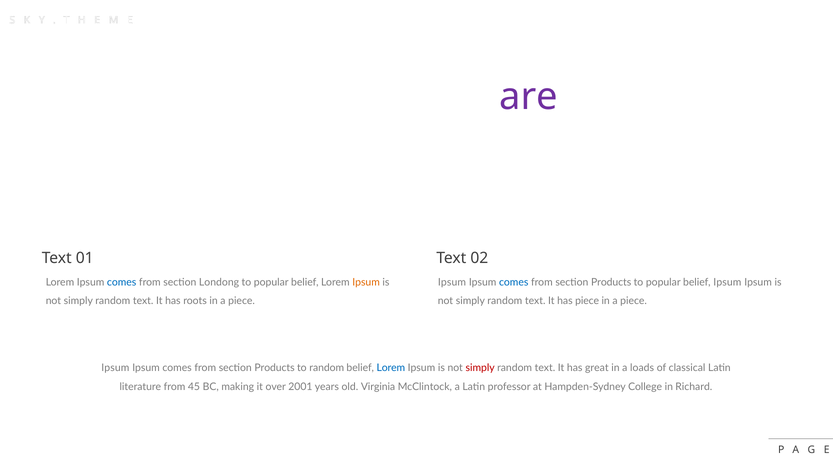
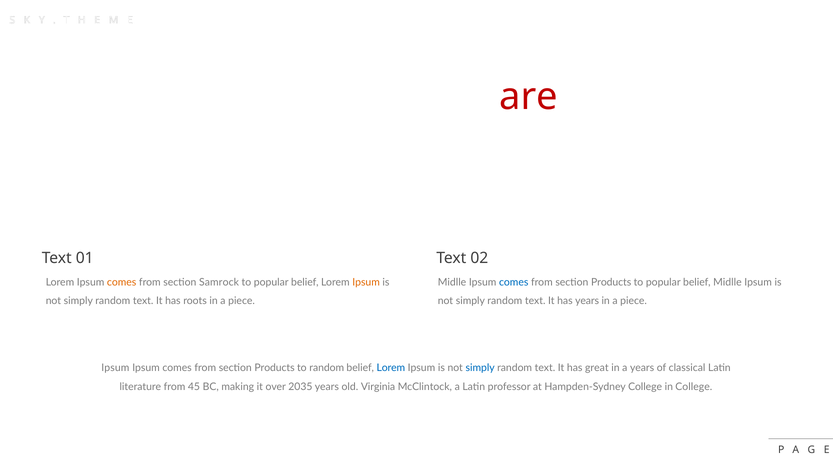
are colour: purple -> red (528, 96)
comes colour: blue -> orange (122, 282)
Londong: Londong -> Samrock (219, 282)
Ipsum: Ipsum -> Midlle (452, 282)
belief Ipsum: Ipsum -> Midlle (727, 282)
has piece: piece -> years (587, 301)
simply colour: red -> blue (480, 368)
a loads: loads -> years (642, 368)
2001: 2001 -> 2035 (300, 386)
in Richard: Richard -> College (694, 386)
